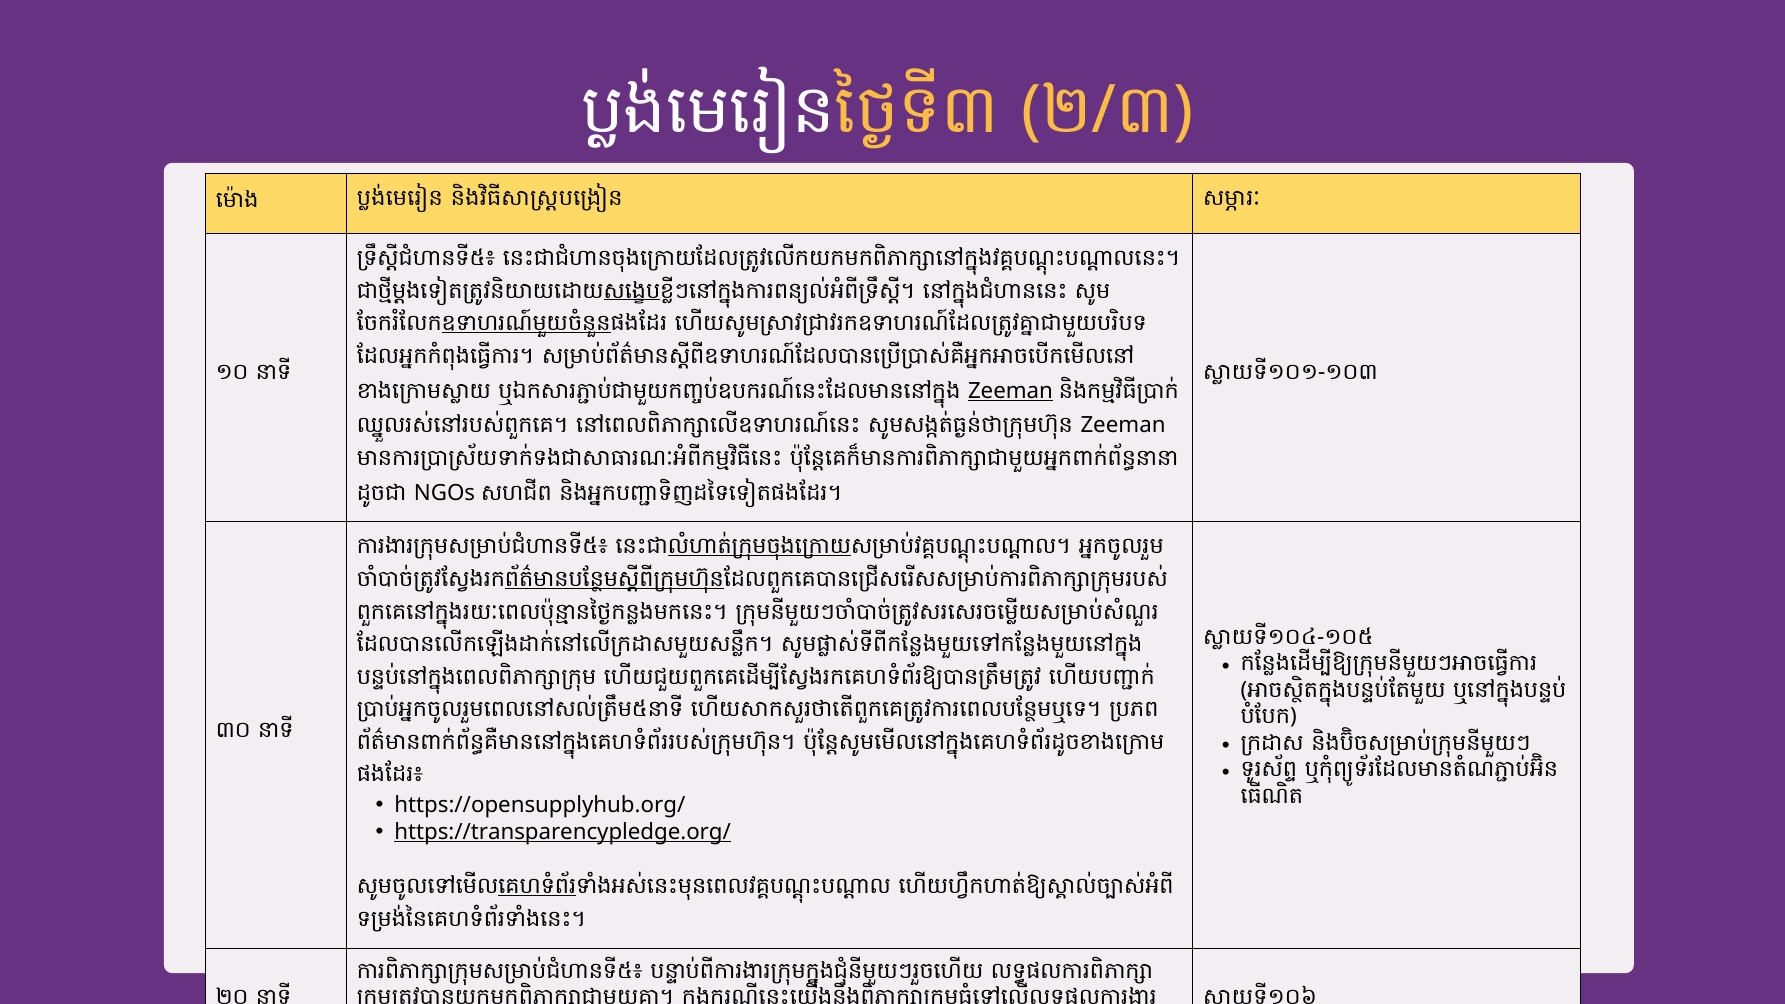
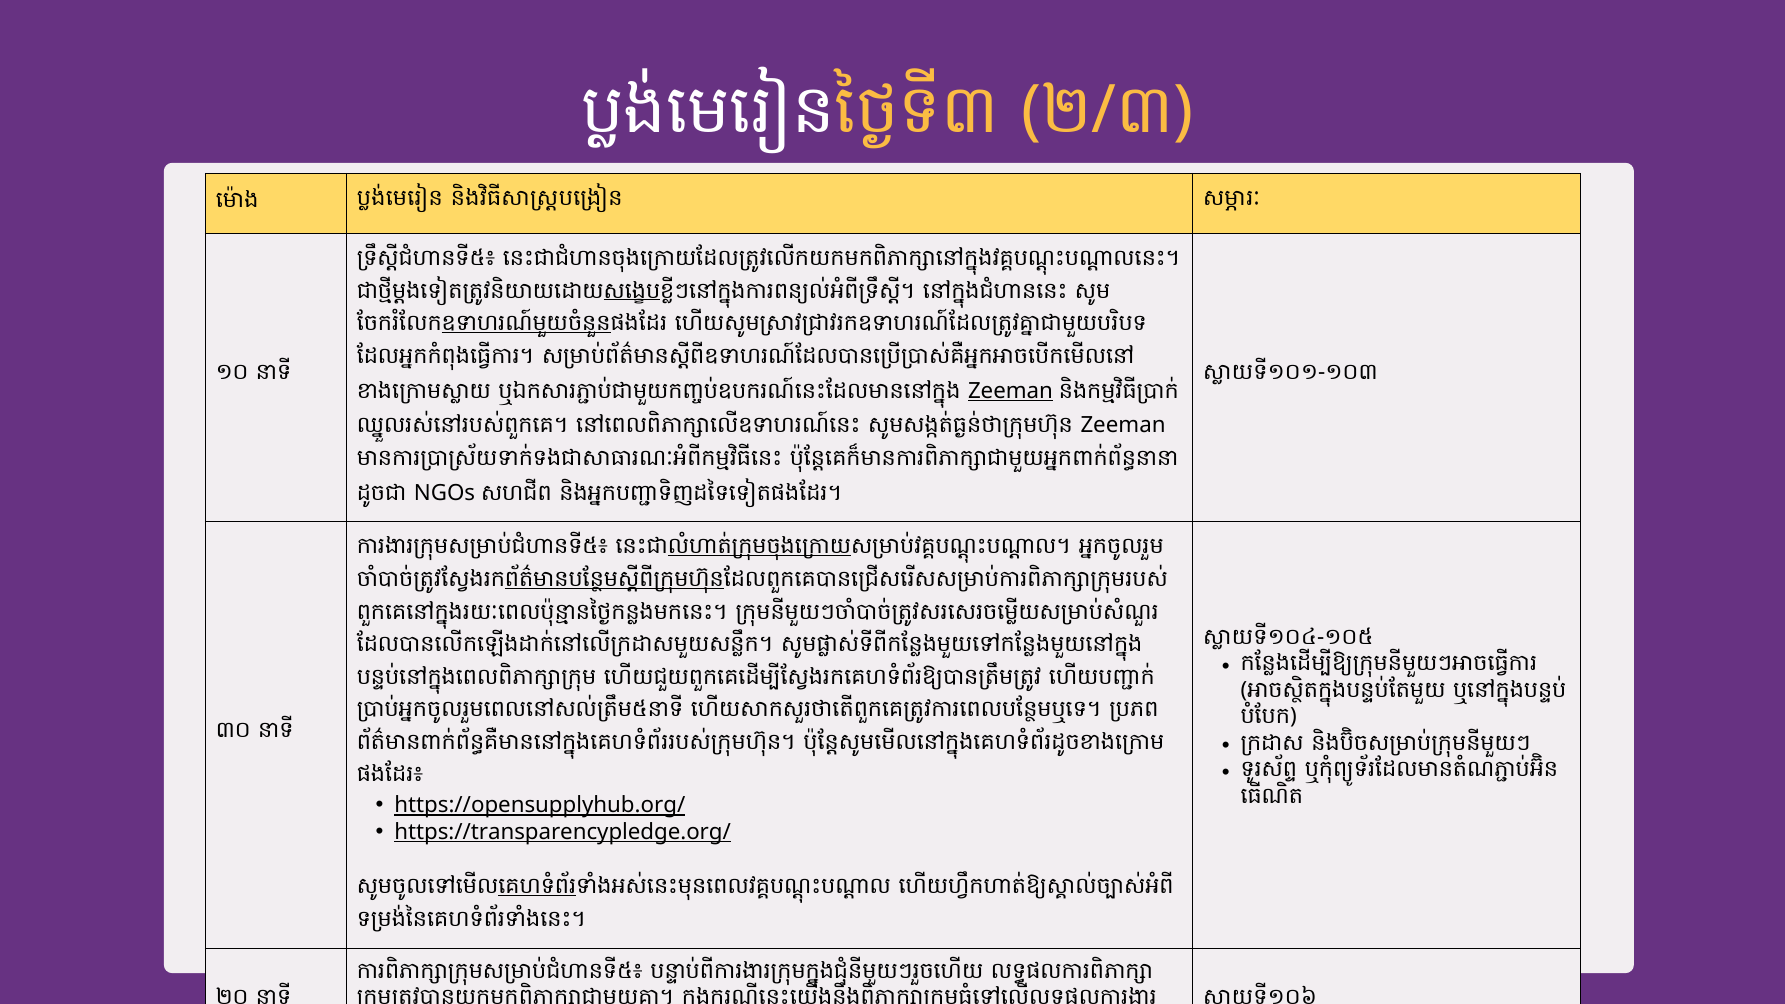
https://opensupplyhub.org/ underline: none -> present (540, 805)
